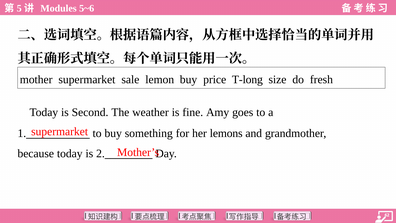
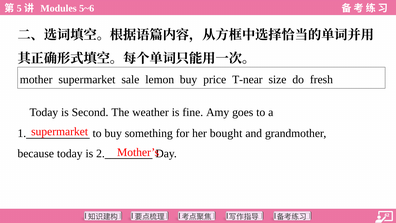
T-long: T-long -> T-near (247, 80)
lemons: lemons -> bought (226, 133)
